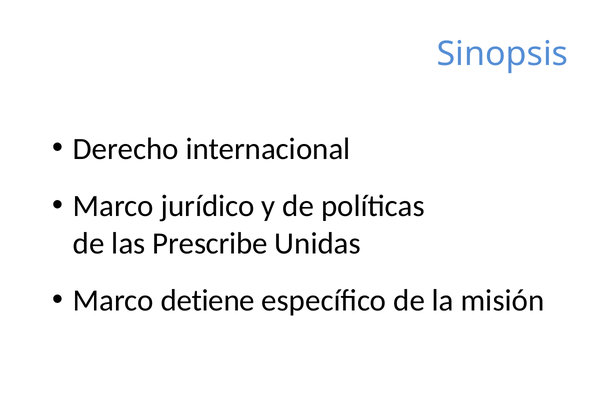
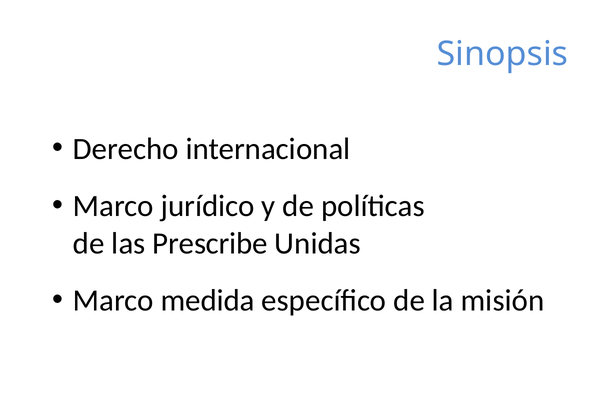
detiene: detiene -> medida (208, 301)
